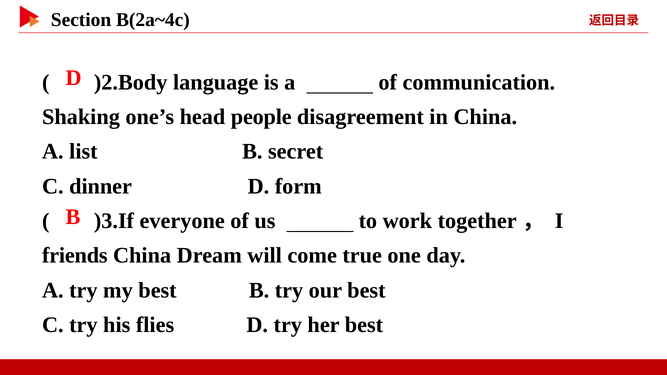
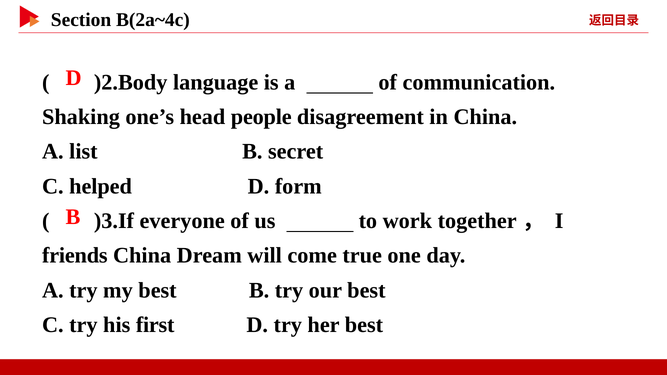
dinner: dinner -> helped (101, 186)
flies: flies -> first (155, 325)
